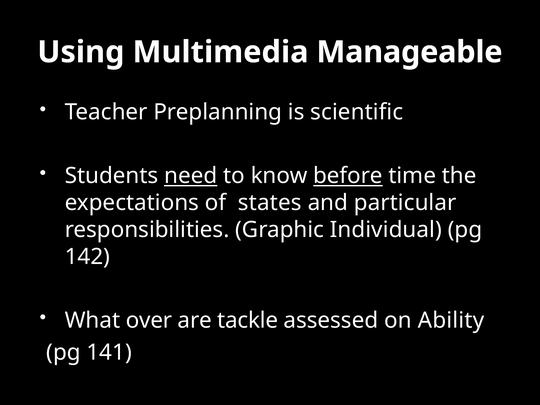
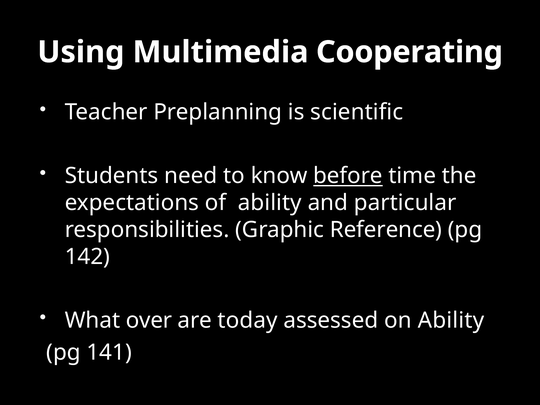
Manageable: Manageable -> Cooperating (409, 52)
need underline: present -> none (191, 176)
of states: states -> ability (270, 203)
Individual: Individual -> Reference (386, 230)
tackle: tackle -> today (248, 320)
